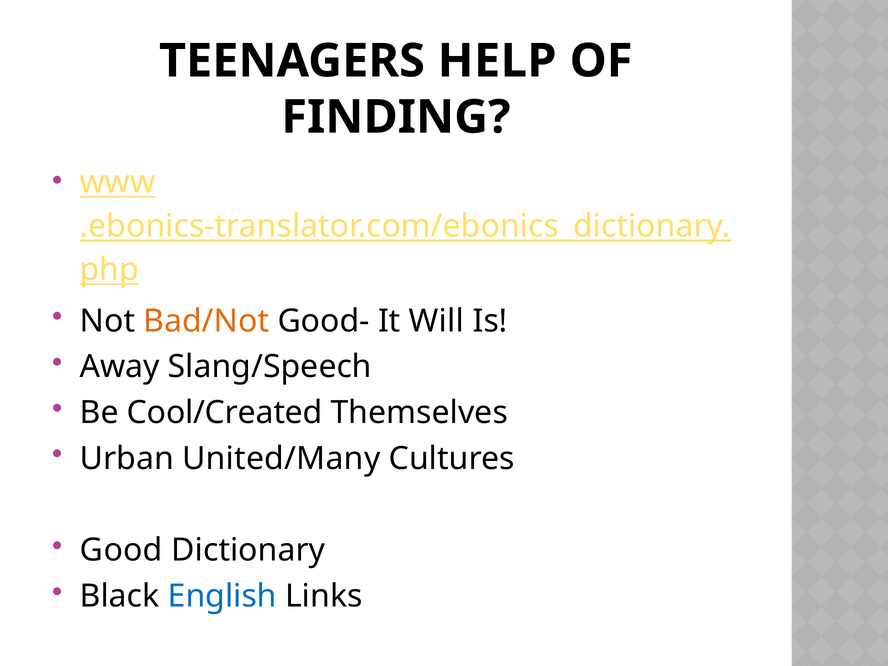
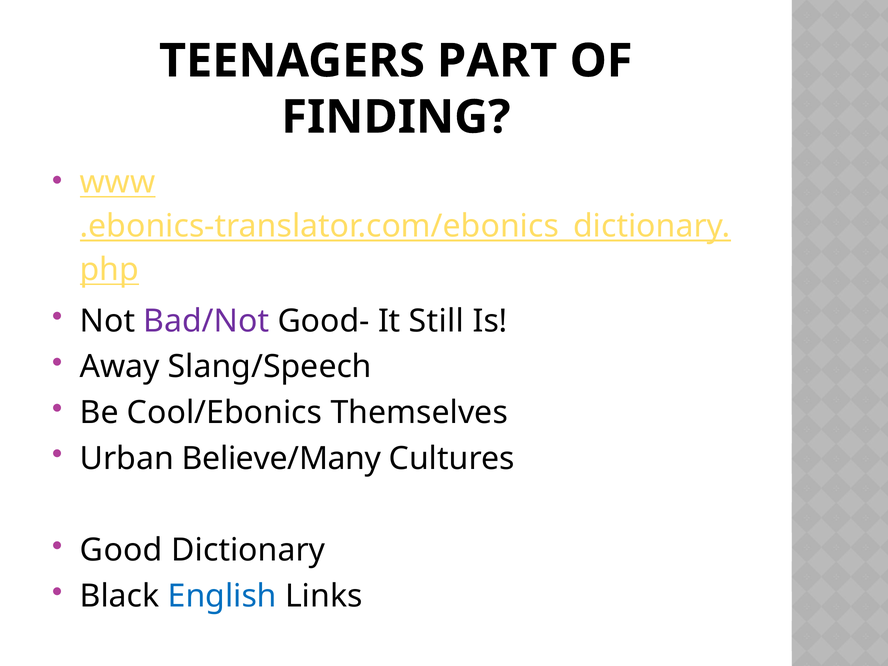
HELP: HELP -> PART (497, 61)
Bad/Not colour: orange -> purple (206, 321)
Will: Will -> Still (437, 321)
Cool/Created: Cool/Created -> Cool/Ebonics (225, 413)
United/Many: United/Many -> Believe/Many (282, 459)
